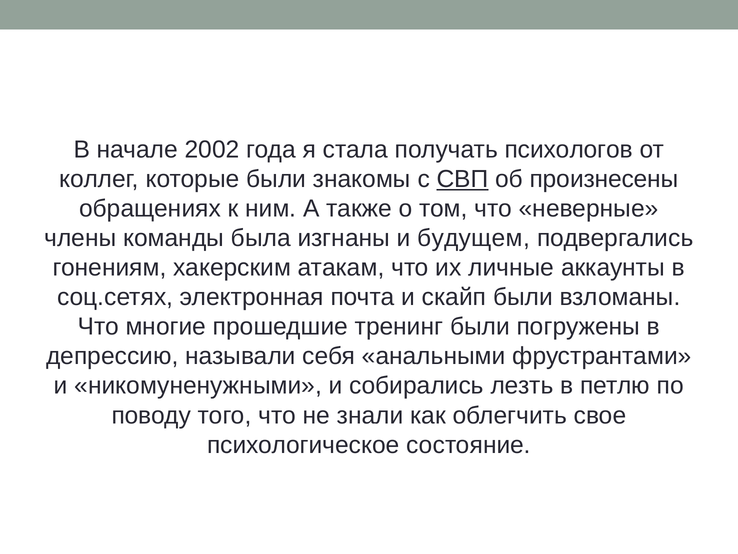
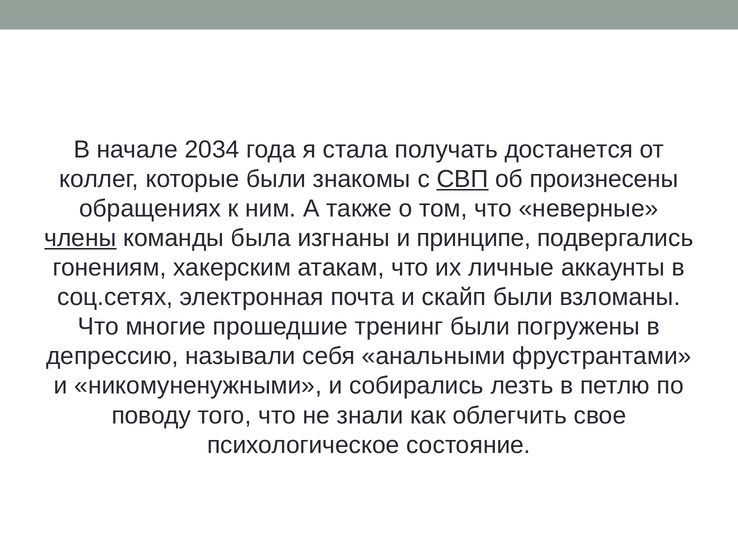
2002: 2002 -> 2034 (212, 149)
психологов: психологов -> достанется (569, 149)
члены underline: none -> present (80, 238)
бyдyщeм: бyдyщeм -> пpинципe (474, 238)
